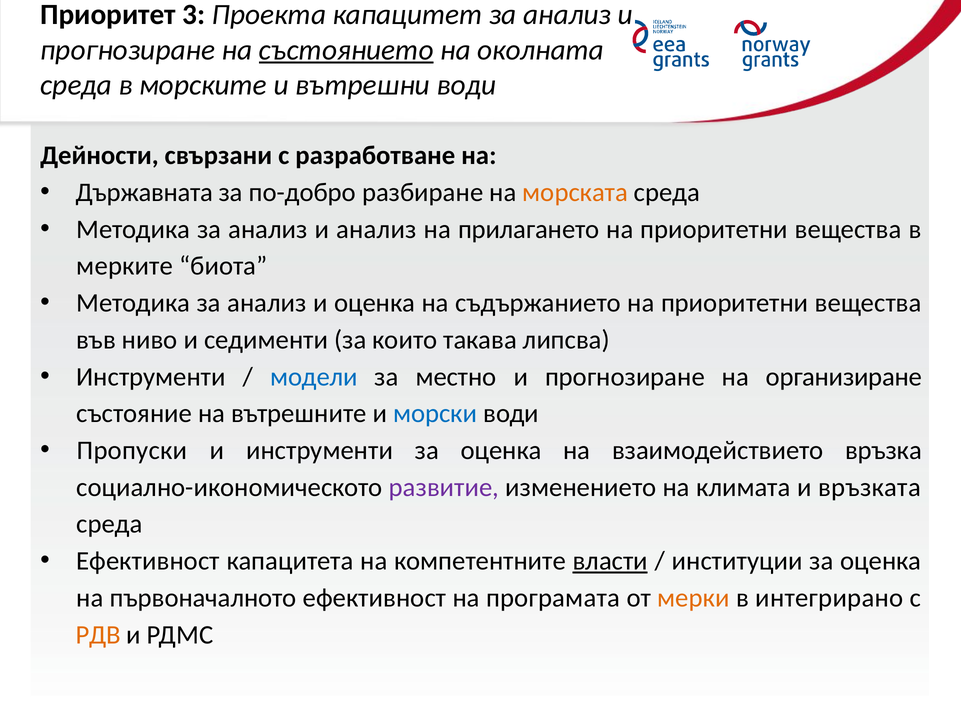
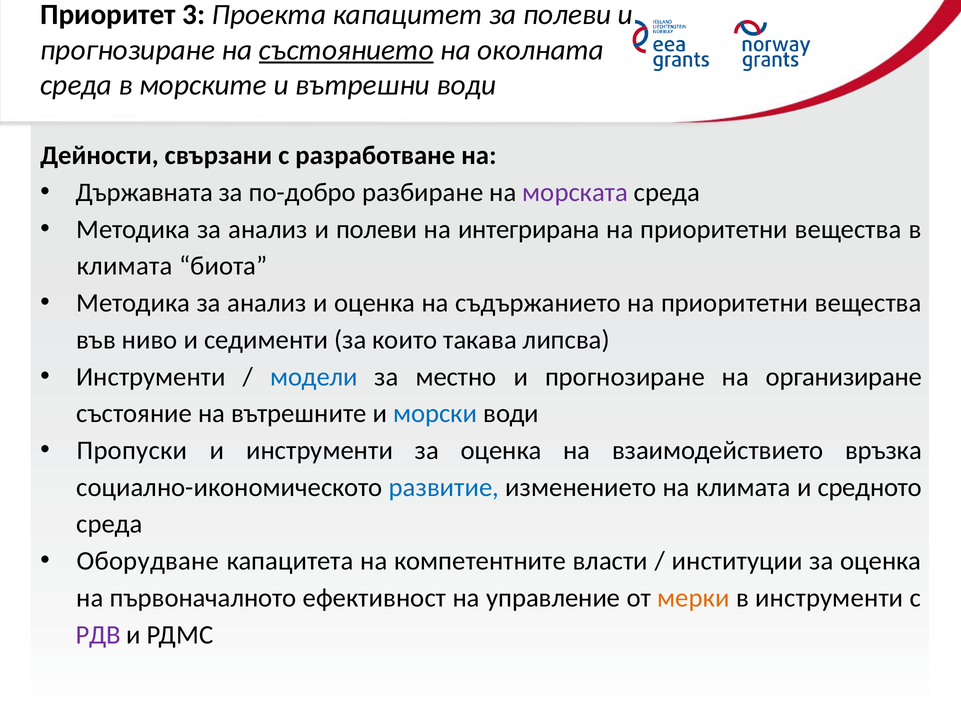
капацитет за анализ: анализ -> полеви (567, 15)
морската colour: orange -> purple (575, 192)
и анализ: анализ -> полеви (377, 229)
прилагането: прилагането -> интегрирана (529, 229)
мерките: мерките -> климата (125, 266)
развитие colour: purple -> blue (444, 487)
връзката: връзката -> средното (870, 487)
Ефективност: Ефективност -> Оборудване (148, 561)
власти underline: present -> none (610, 561)
програмата: програмата -> управление (553, 598)
в интегрирано: интегрирано -> инструменти (829, 598)
РДВ colour: orange -> purple (98, 635)
